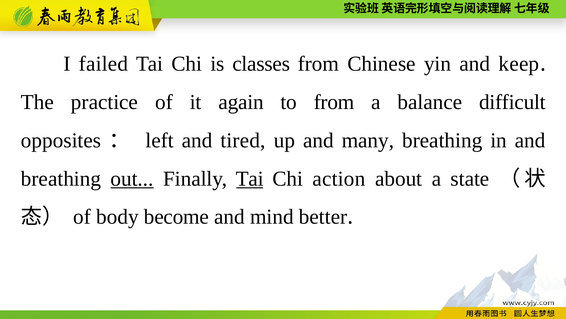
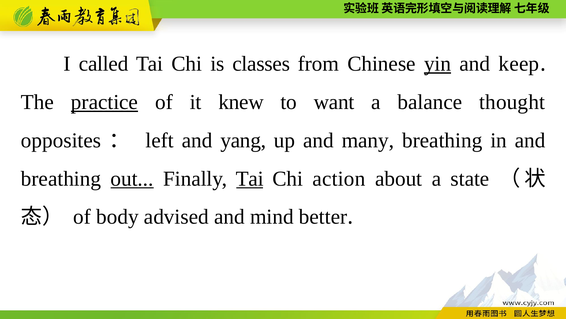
failed: failed -> called (104, 64)
yin underline: none -> present (438, 64)
practice underline: none -> present (105, 102)
again: again -> knew (241, 102)
to from: from -> want (334, 102)
difficult: difficult -> thought (512, 102)
tired: tired -> yang (243, 140)
become: become -> advised (176, 217)
